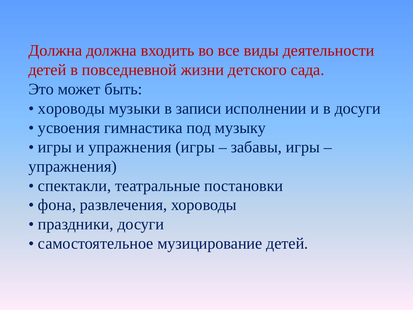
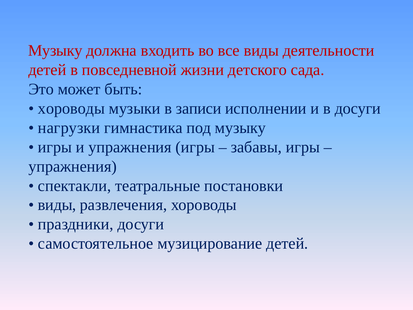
Должна: Должна -> Музыку (55, 51)
усвоения: усвоения -> нагрузки (69, 128)
фона: фона -> виды (57, 205)
